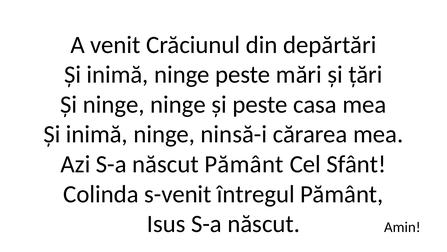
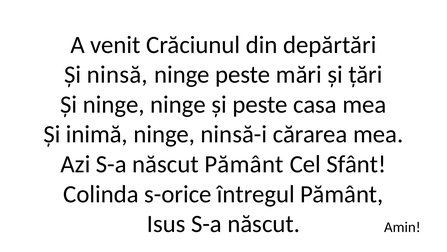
inimă: inimă -> ninsă (117, 75)
s-venit: s-venit -> s-orice (178, 194)
